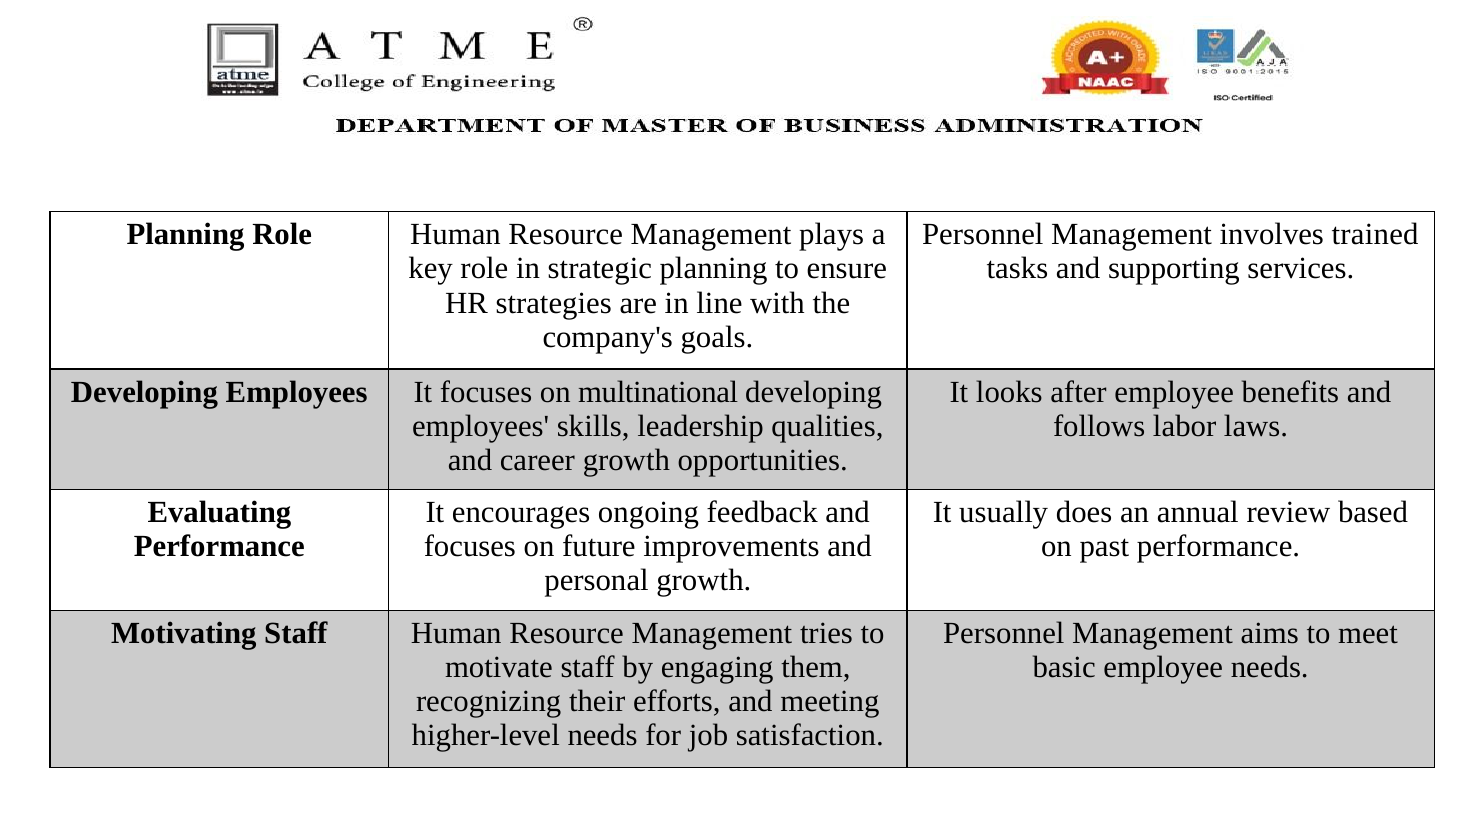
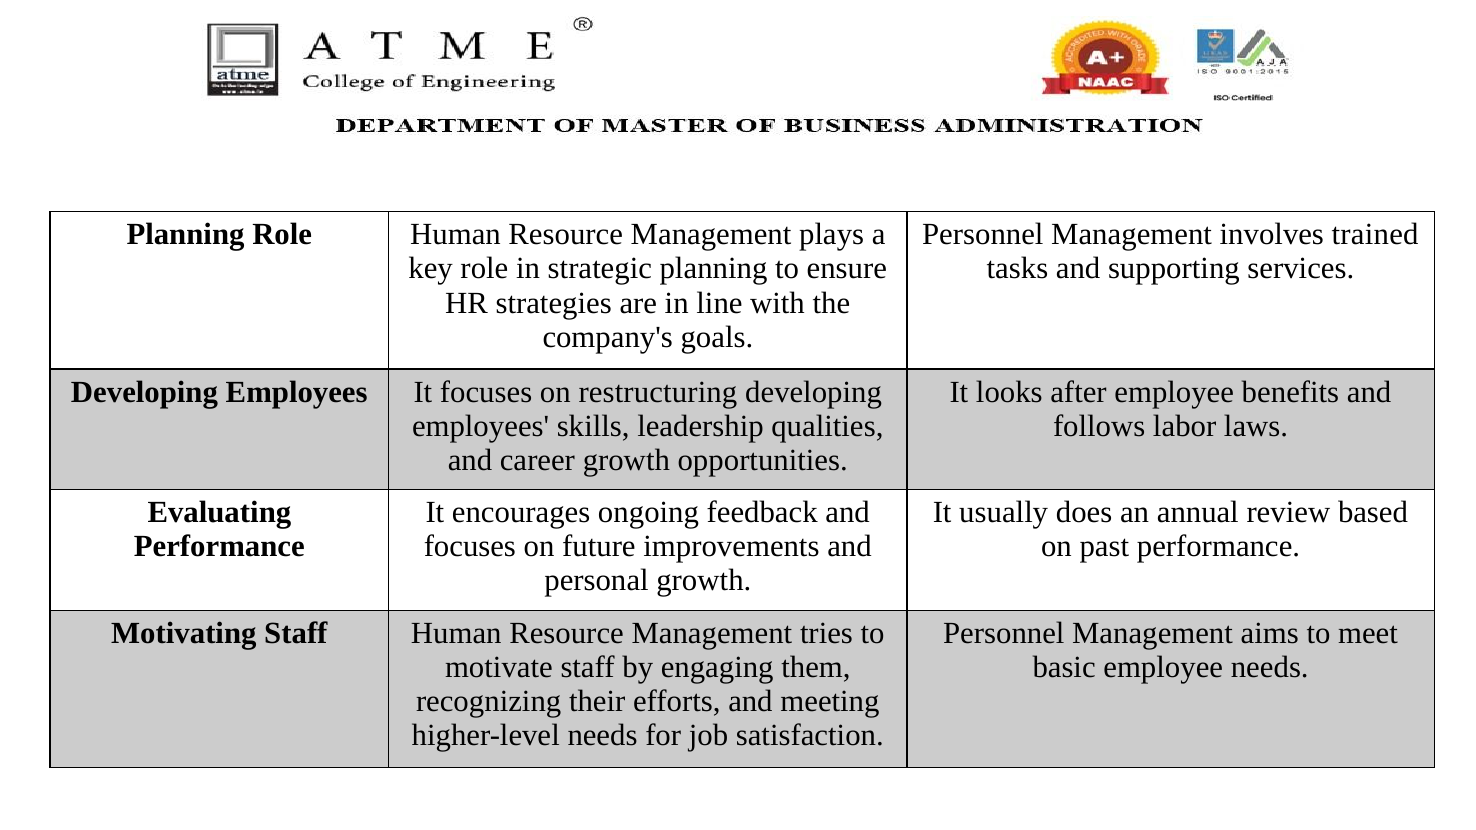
multinational: multinational -> restructuring (658, 392)
